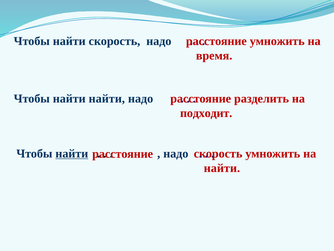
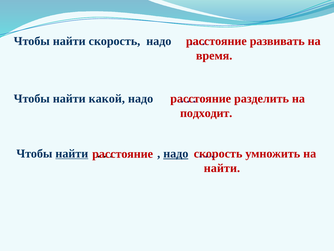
умножить: умножить -> развивать (277, 41)
найти найти: найти -> какой (107, 98)
надо underline: none -> present (176, 153)
